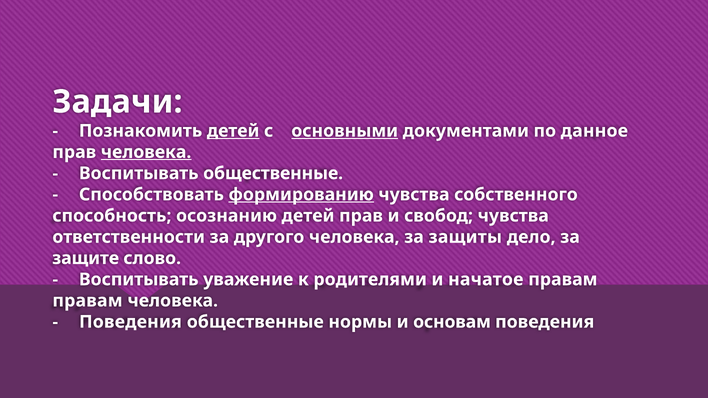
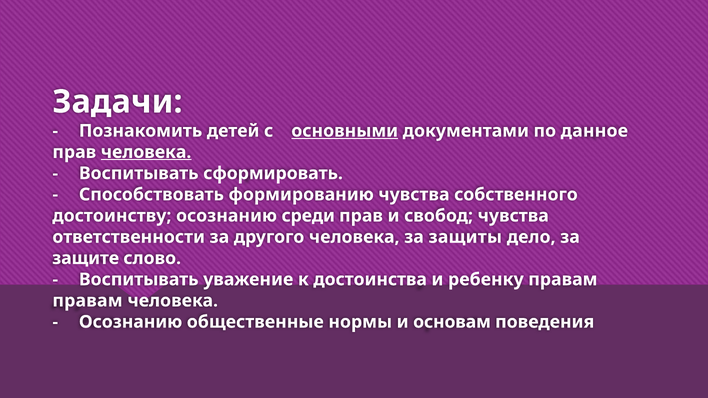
детей underline: present -> none (233, 131)
Воспитывать общественные: общественные -> сформировать (273, 173)
формированию underline: present -> none (301, 195)
способность: способность -> достоинству (112, 216)
осознанию детей: детей -> среди (308, 216)
родителями: родителями -> достоинства (370, 280)
начатое: начатое -> ребенку (486, 280)
Поведения: Поведения -> Осознанию (131, 322)
